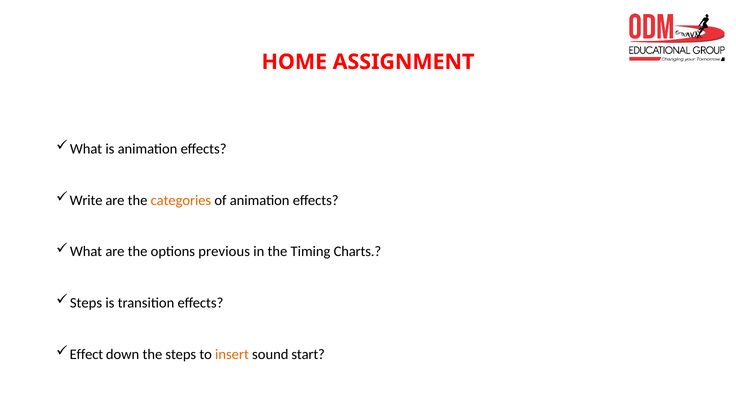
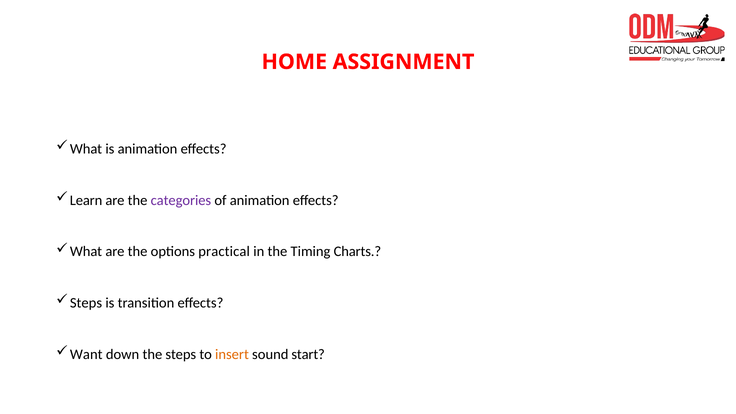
Write: Write -> Learn (86, 200)
categories colour: orange -> purple (181, 200)
previous: previous -> practical (224, 252)
Effect: Effect -> Want (86, 354)
